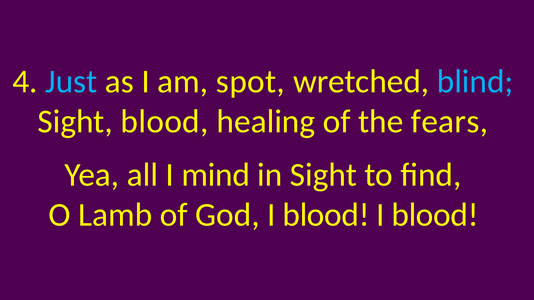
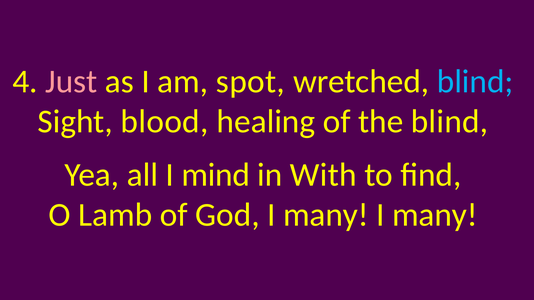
Just colour: light blue -> pink (71, 82)
the fears: fears -> blind (450, 122)
in Sight: Sight -> With (323, 175)
God I blood: blood -> many (326, 215)
blood: blood -> many (435, 215)
